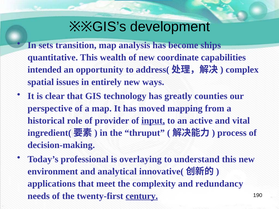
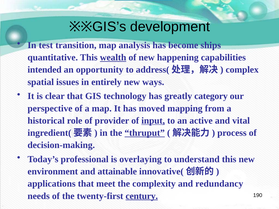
sets: sets -> test (46, 45)
wealth underline: none -> present (113, 58)
coordinate: coordinate -> happening (178, 58)
counties: counties -> category (211, 96)
thruput underline: none -> present (145, 133)
analytical: analytical -> attainable (117, 172)
